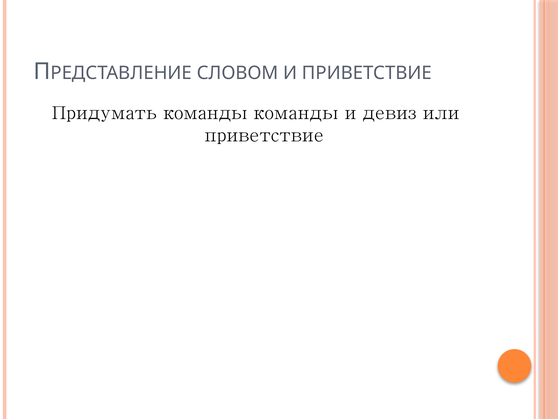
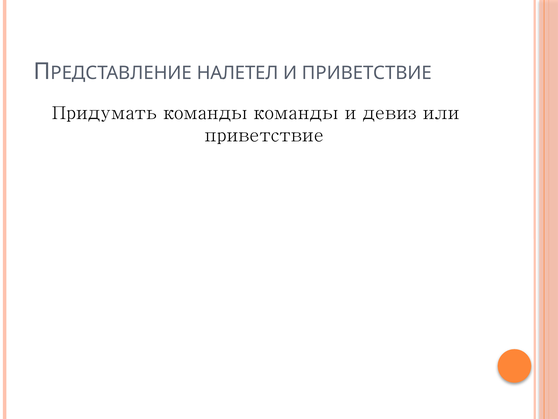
СЛОВОМ: СЛОВОМ -> НАЛЕТЕЛ (238, 73)
